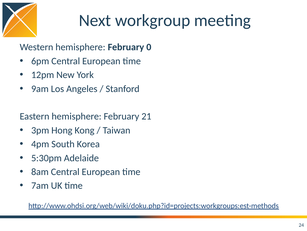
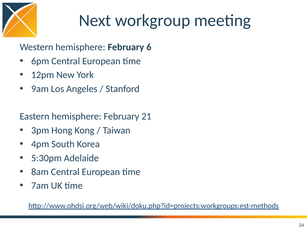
0: 0 -> 6 (149, 47)
